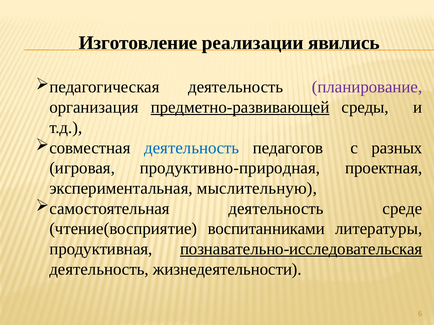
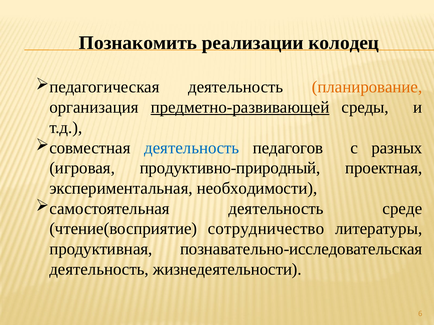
Изготовление: Изготовление -> Познакомить (138, 43)
явились: явились -> колодец (344, 43)
планирование colour: purple -> orange (367, 87)
продуктивно-природная: продуктивно-природная -> продуктивно-природный (230, 168)
мыслительную: мыслительную -> необходимости (257, 189)
воспитанниками: воспитанниками -> сотрудничество (266, 229)
познавательно-исследовательская underline: present -> none (301, 249)
